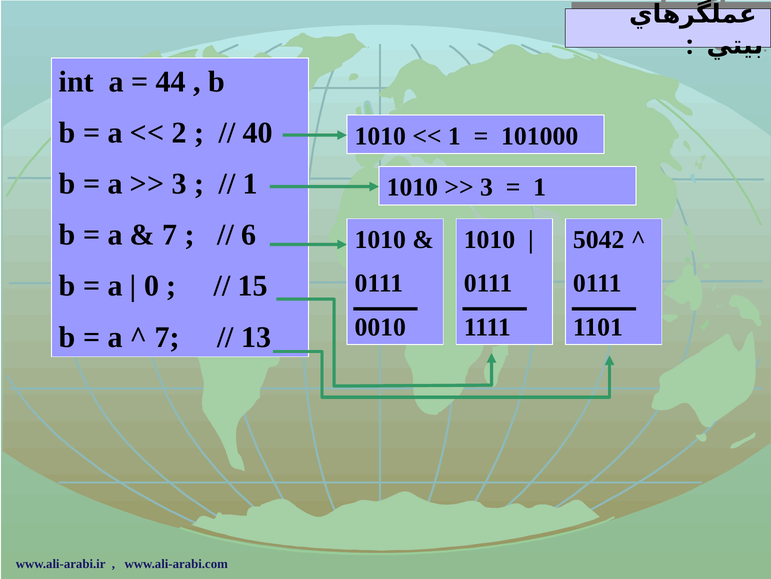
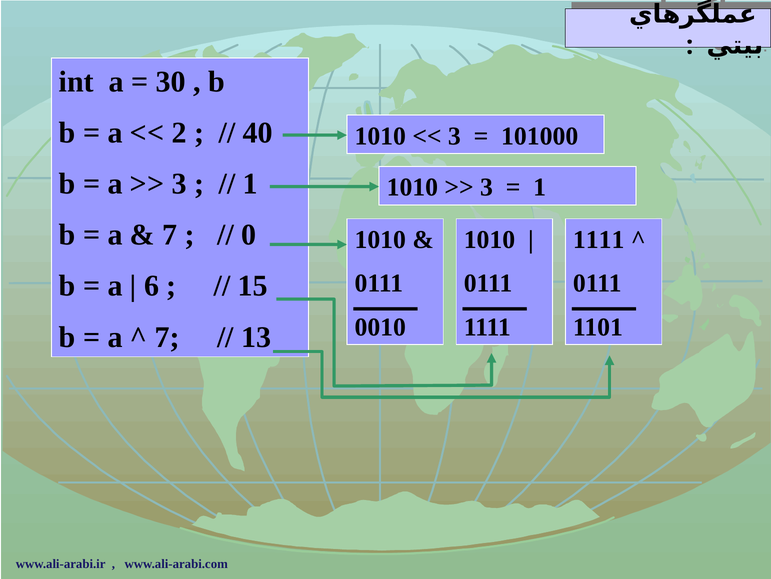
44: 44 -> 30 (171, 82)
1: 1 -> 3 (454, 136)
6: 6 -> 0 (249, 235)
5042: 5042 -> 1111 (599, 239)
0: 0 -> 6 (152, 286)
